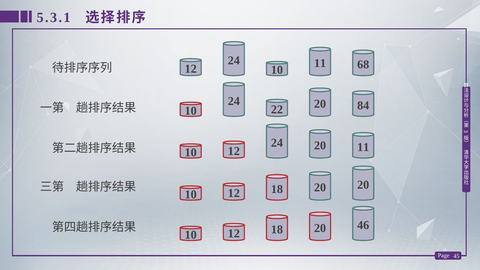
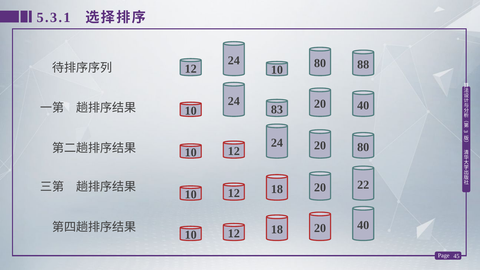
24 11: 11 -> 80 (320, 63)
68: 68 -> 88 (363, 65)
20 84: 84 -> 40 (363, 105)
22: 22 -> 83 (277, 109)
20 11: 11 -> 80 (363, 147)
18 20: 20 -> 22 (363, 185)
18 46: 46 -> 40 (363, 225)
